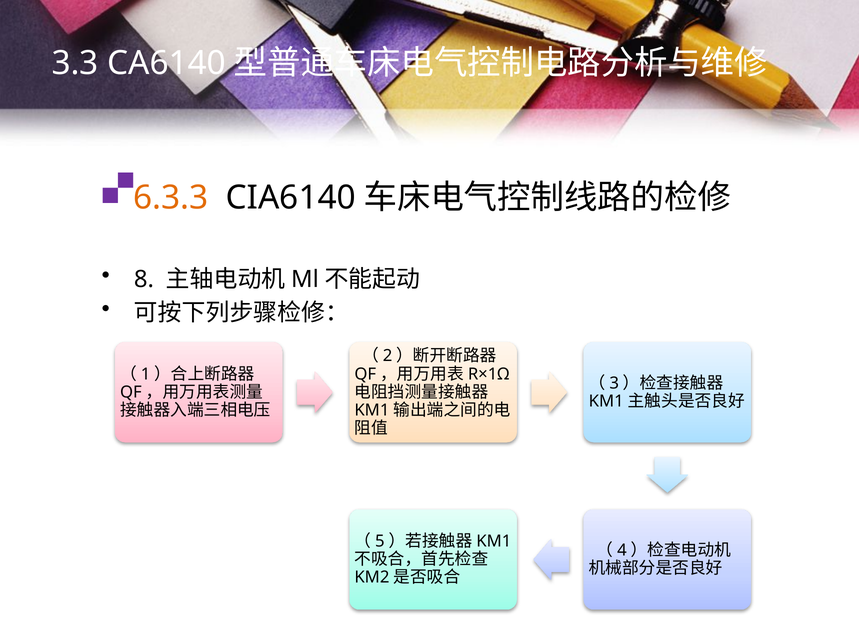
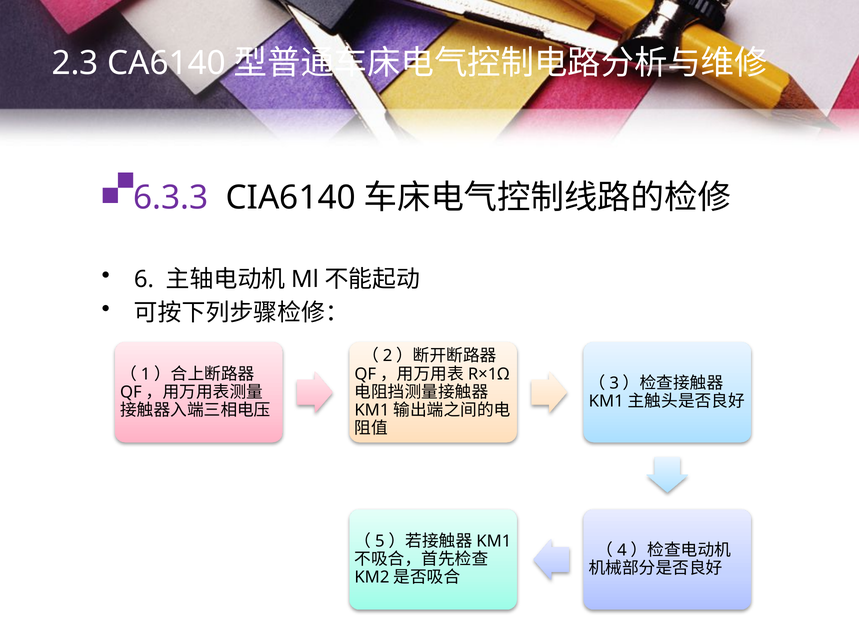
3.3: 3.3 -> 2.3 (75, 63)
6.3.3 colour: orange -> purple (171, 198)
8: 8 -> 6 (144, 279)
